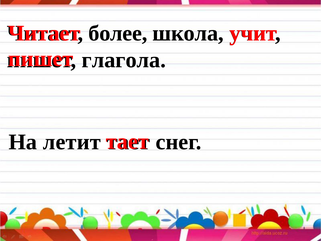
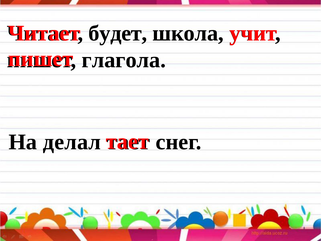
более: более -> будет (118, 33)
летит: летит -> делал (72, 142)
